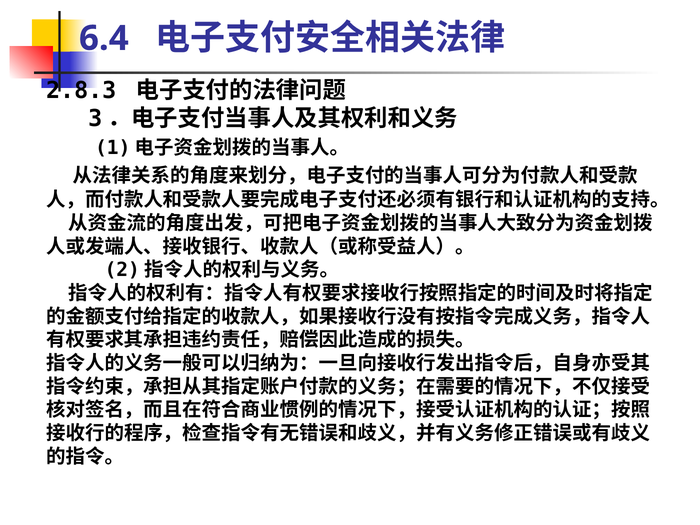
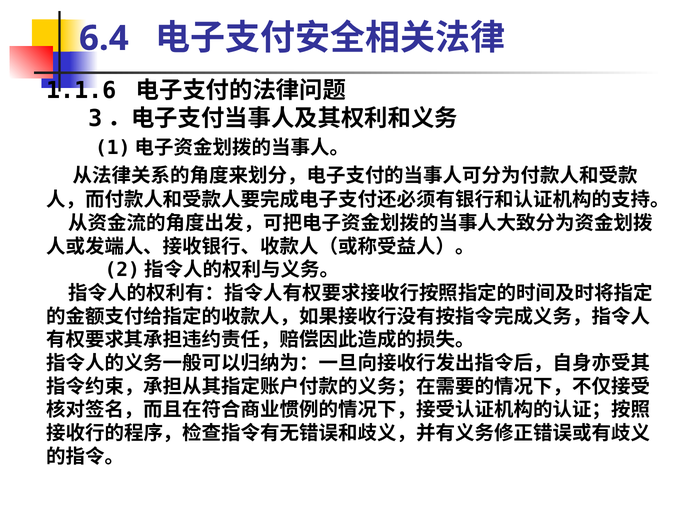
2.8.3: 2.8.3 -> 1.1.6 (81, 91)
